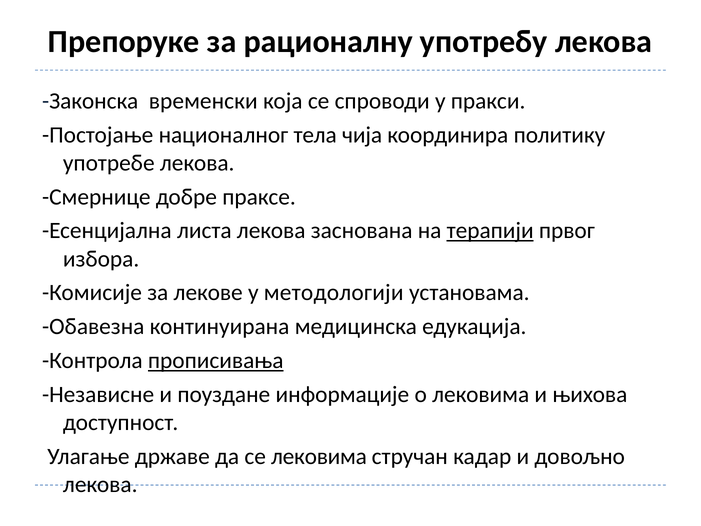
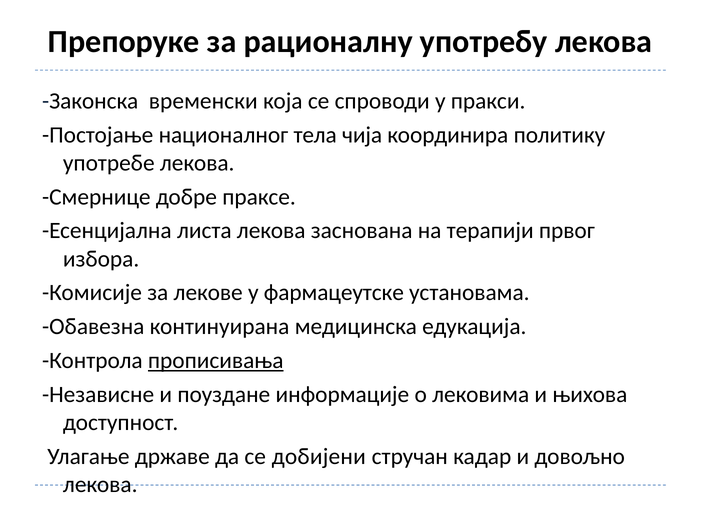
терапији underline: present -> none (490, 231)
методологији: методологији -> фармацеутске (334, 293)
се лековима: лековима -> добијени (319, 456)
